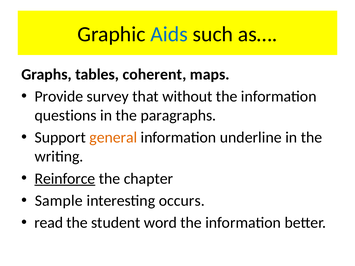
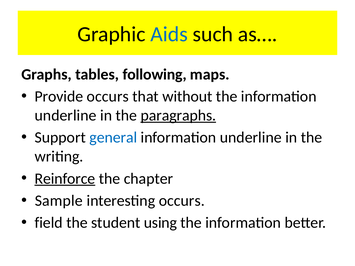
coherent: coherent -> following (155, 74)
Provide survey: survey -> occurs (108, 97)
questions: questions -> underline (66, 116)
paragraphs underline: none -> present (178, 116)
general colour: orange -> blue (113, 138)
read: read -> field (49, 223)
word: word -> using (160, 223)
